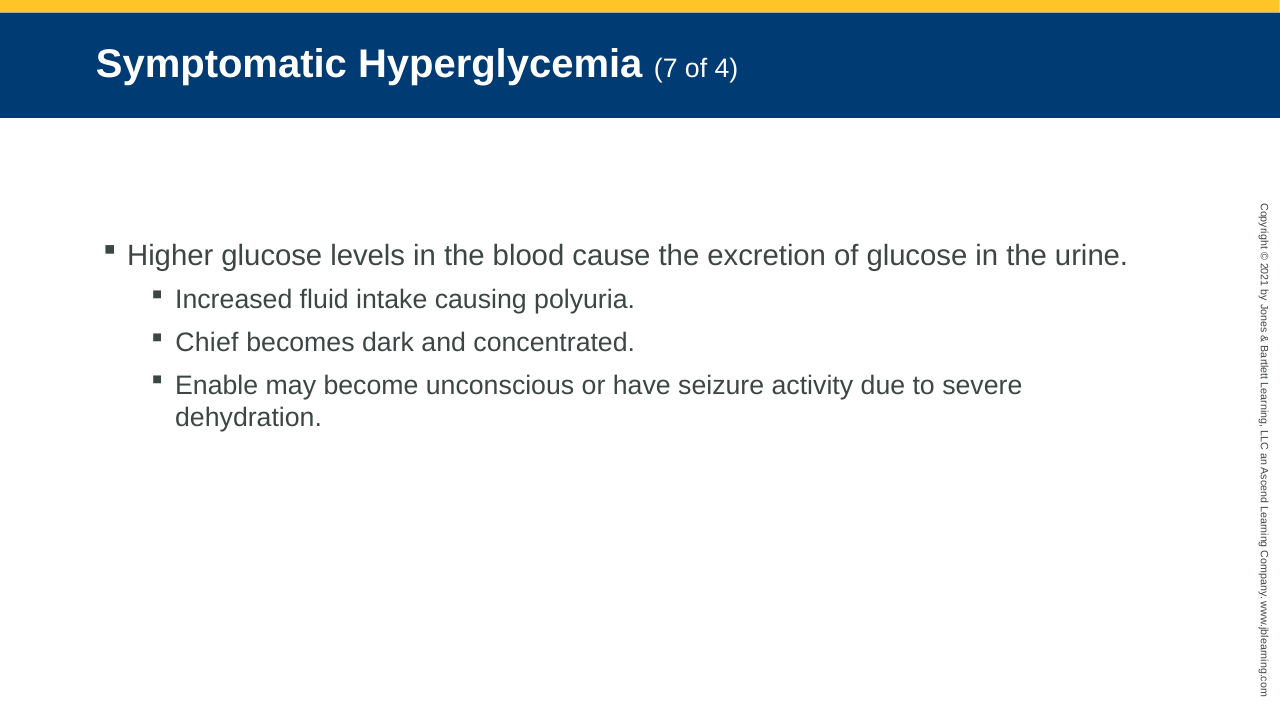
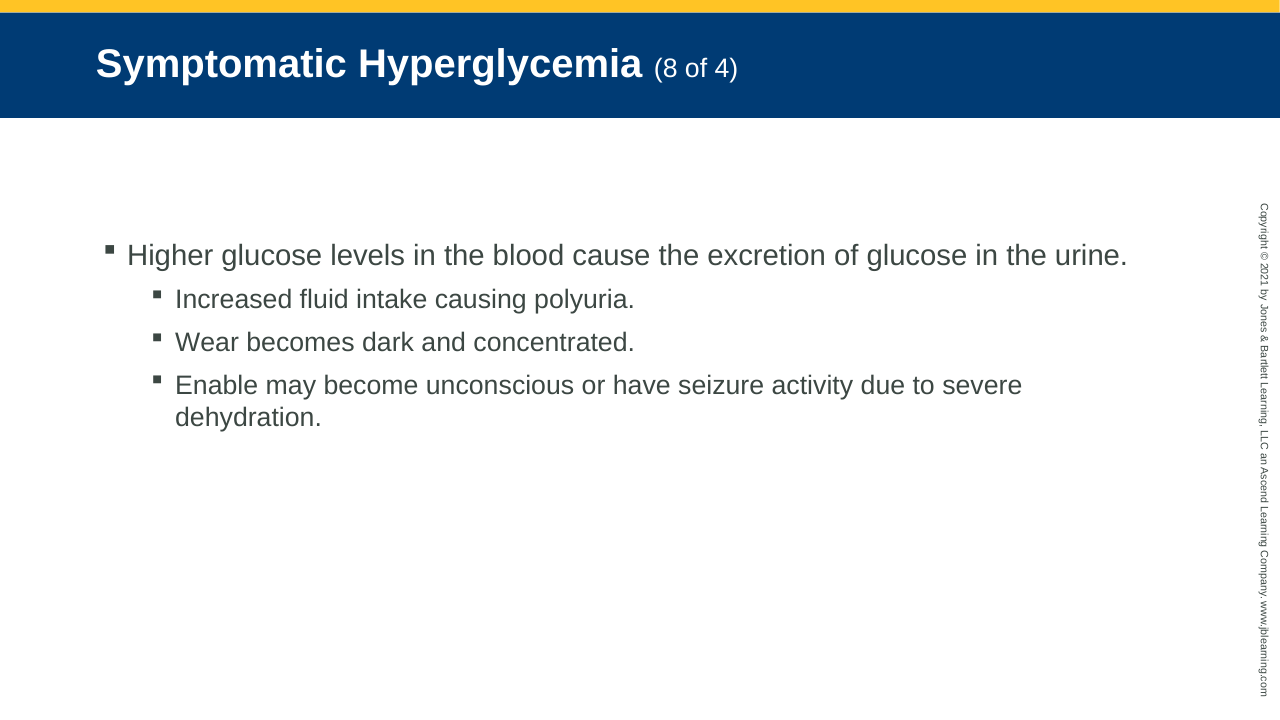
7: 7 -> 8 (666, 69)
Chief: Chief -> Wear (207, 343)
